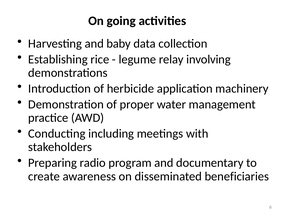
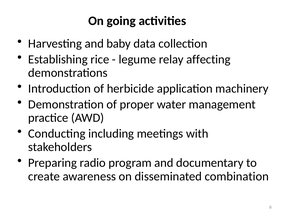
involving: involving -> affecting (208, 59)
beneficiaries: beneficiaries -> combination (237, 176)
